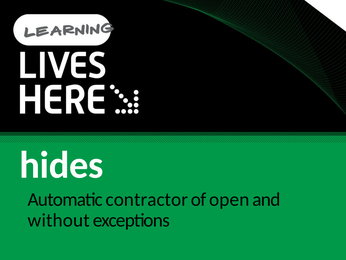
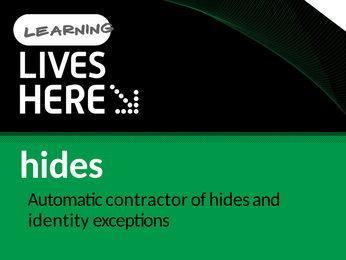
of open: open -> hides (229, 199)
without: without -> identity (59, 220)
